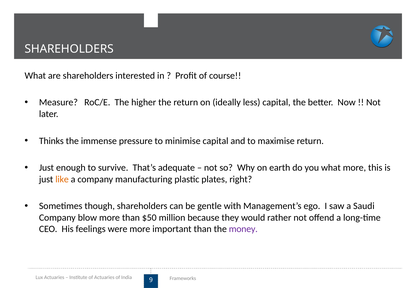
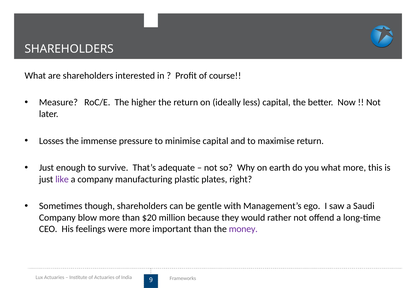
Thinks: Thinks -> Losses (51, 141)
like colour: orange -> purple (62, 179)
$50: $50 -> $20 (149, 218)
